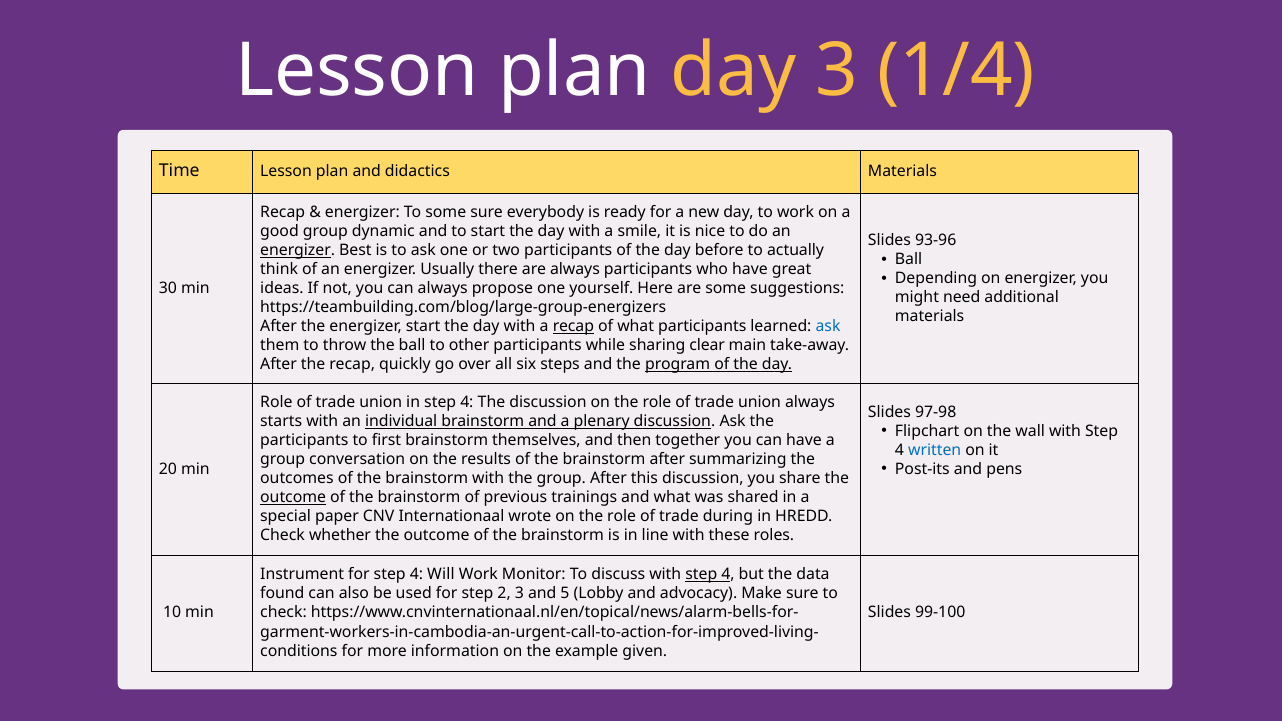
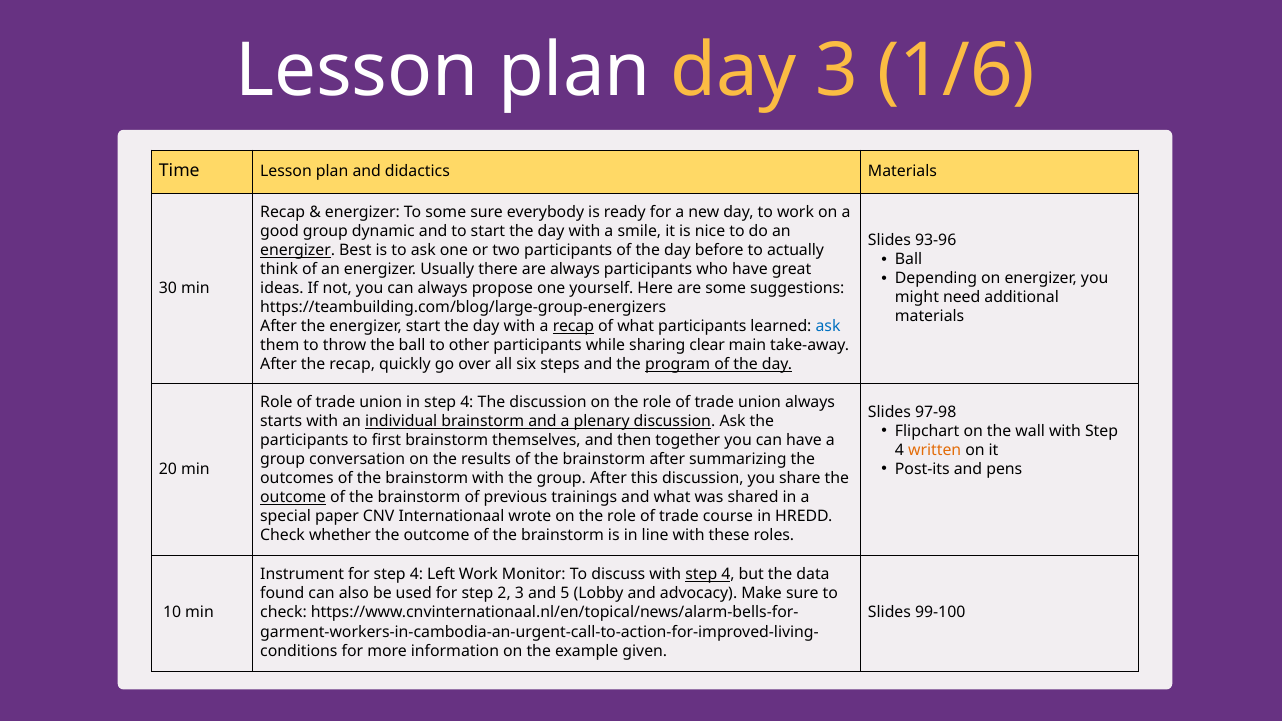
1/4: 1/4 -> 1/6 (956, 71)
written colour: blue -> orange (935, 450)
during: during -> course (728, 517)
Will: Will -> Left (441, 575)
